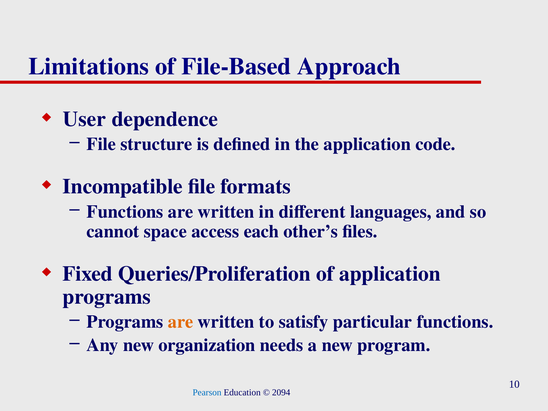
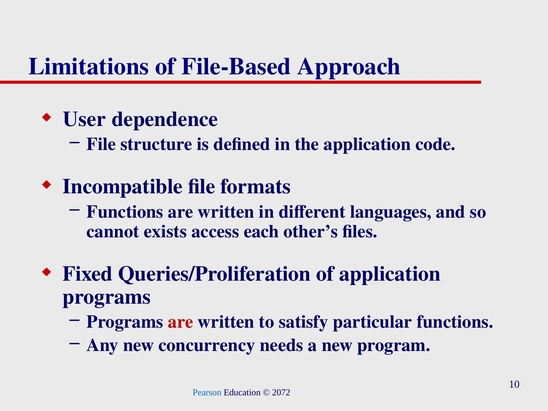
space: space -> exists (165, 231)
are colour: orange -> red (181, 322)
organization: organization -> concurrency (207, 345)
2094: 2094 -> 2072 (281, 392)
